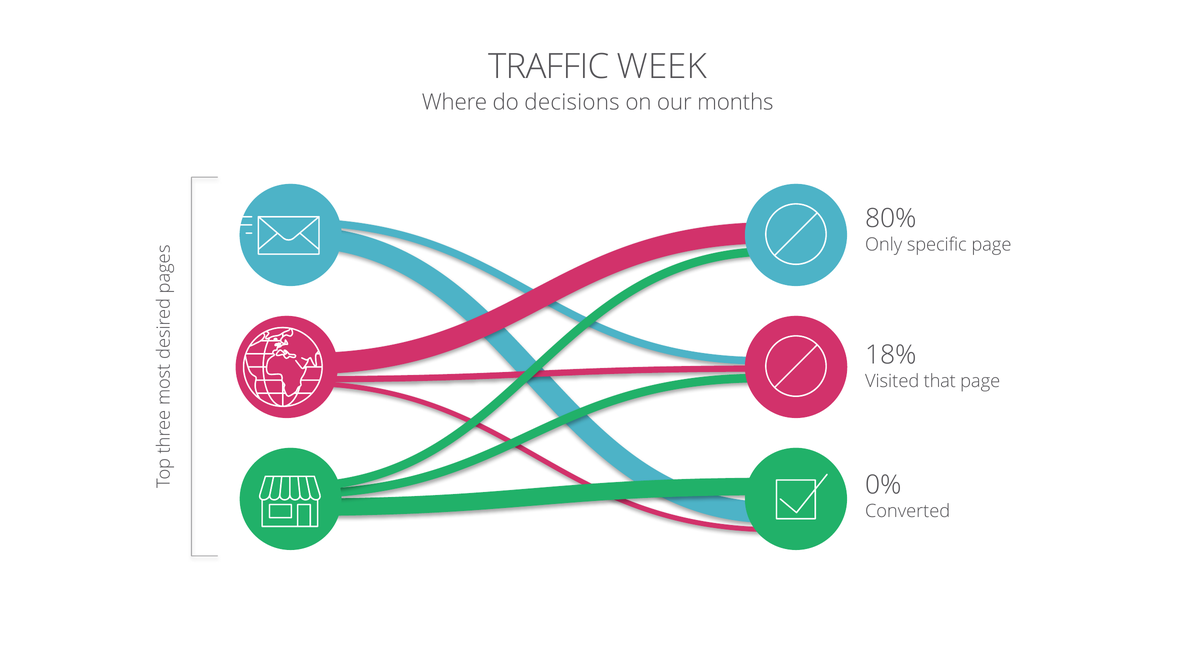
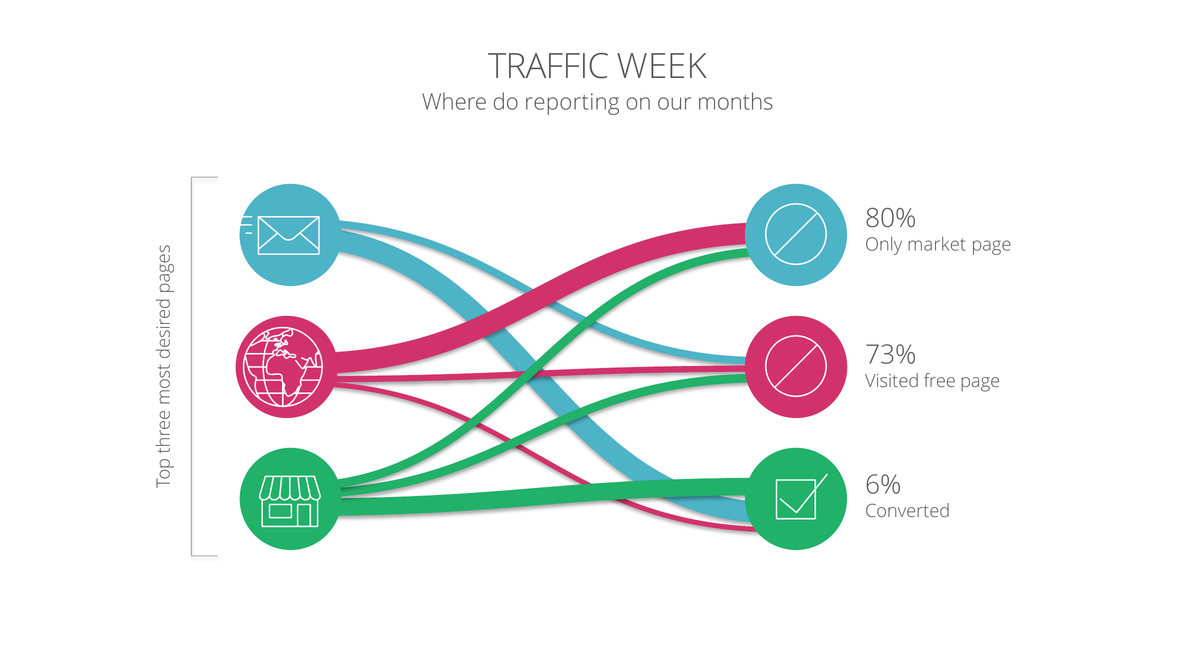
decisions: decisions -> reporting (572, 103)
specific: specific -> market (937, 245)
18%: 18% -> 73% (891, 355)
that: that -> free (940, 381)
0%: 0% -> 6% (883, 485)
